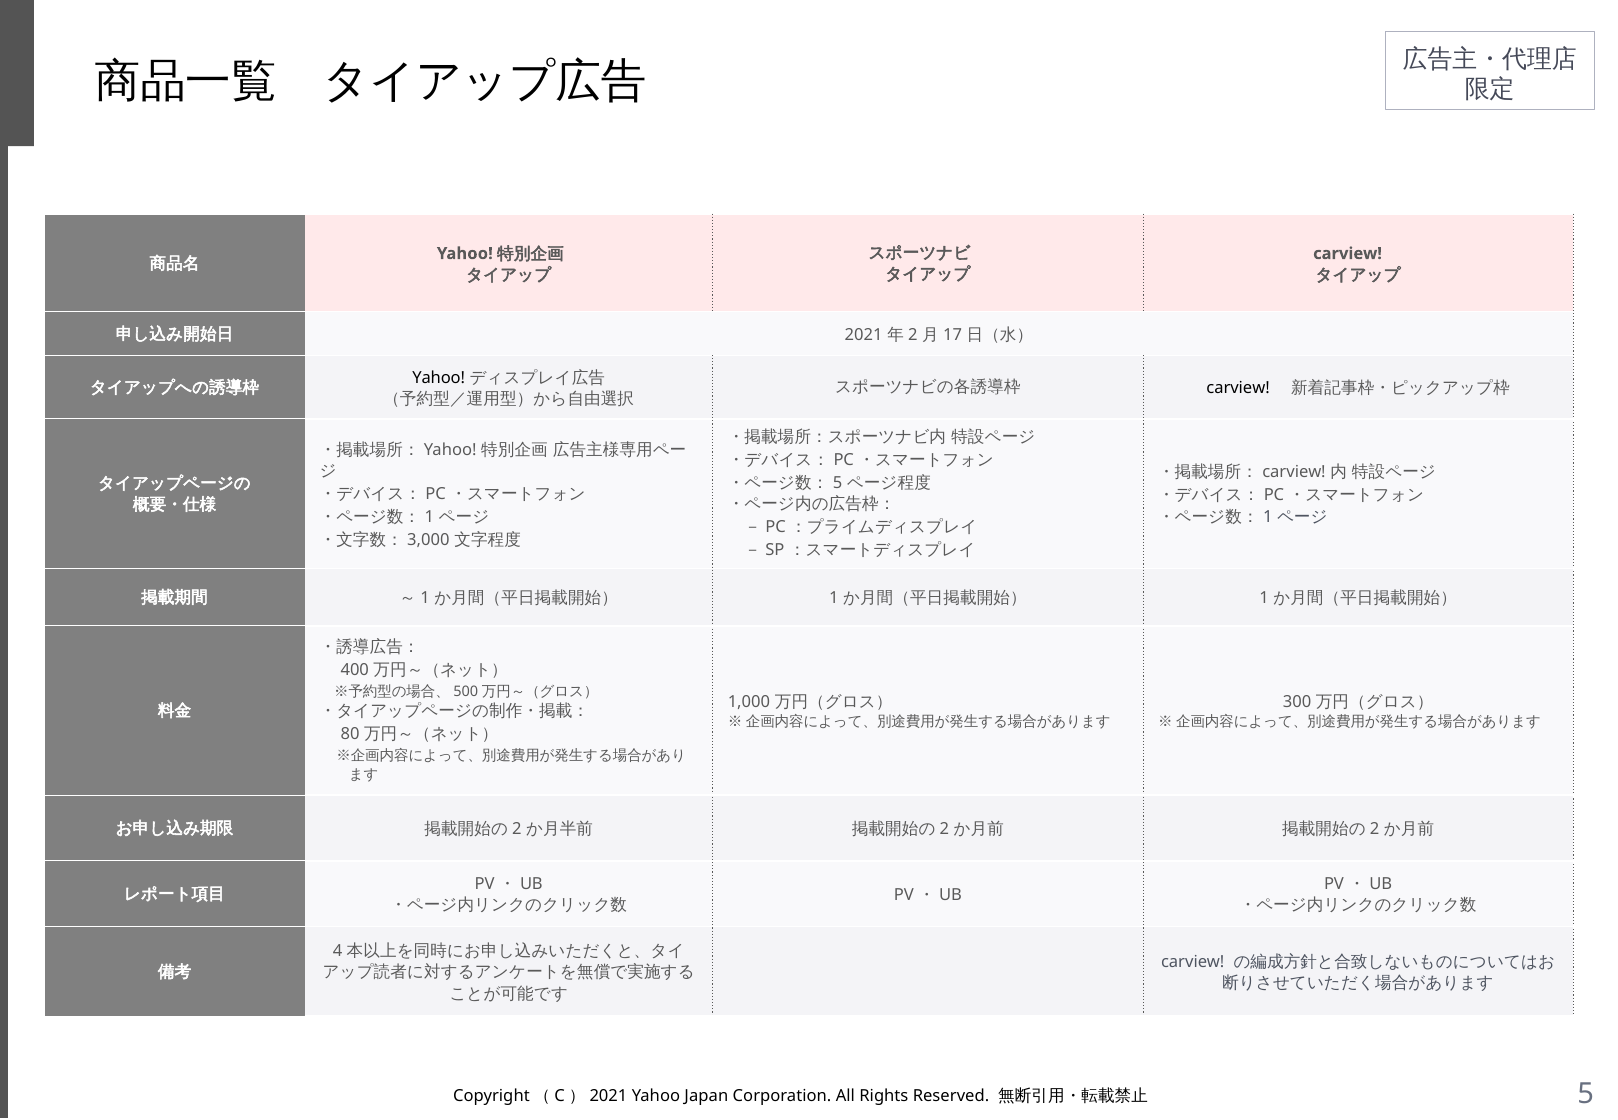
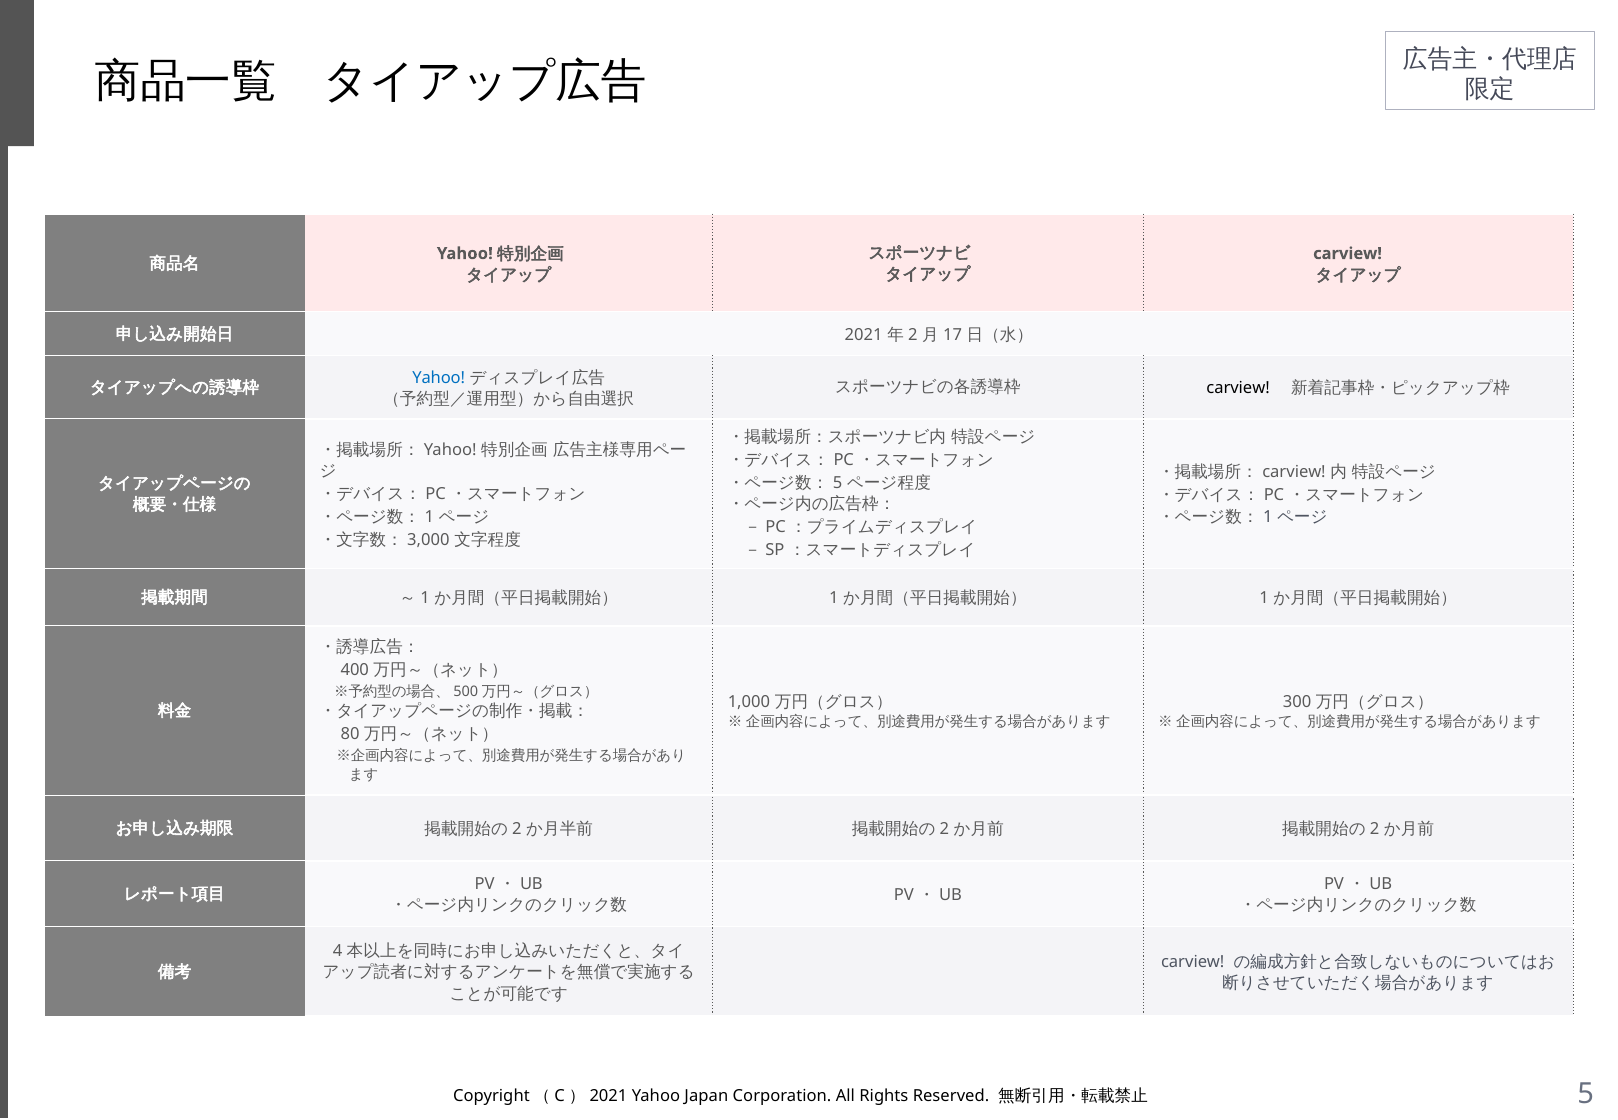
Yahoo colour: black -> blue (439, 378)
